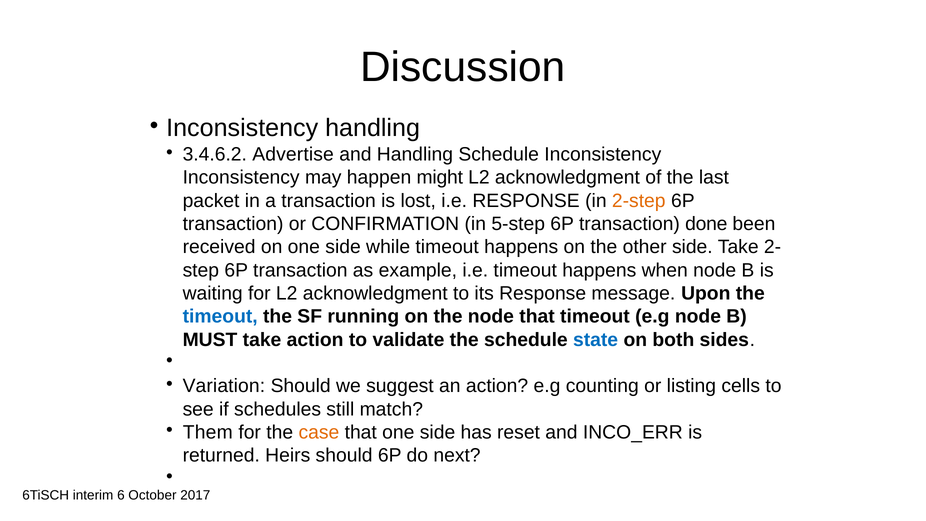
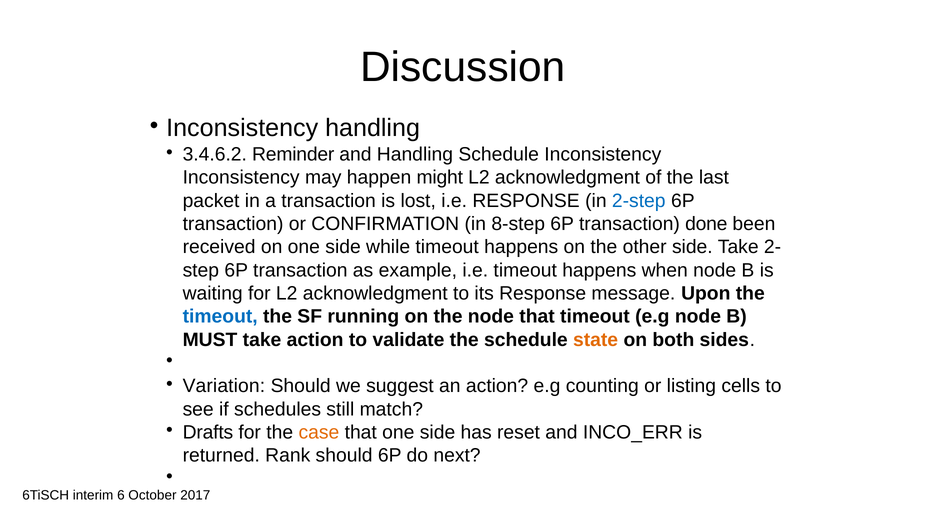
Advertise: Advertise -> Reminder (293, 154)
2-step colour: orange -> blue (639, 201)
5-step: 5-step -> 8-step (518, 224)
state colour: blue -> orange (596, 340)
Them: Them -> Drafts (208, 432)
Heirs: Heirs -> Rank (288, 455)
